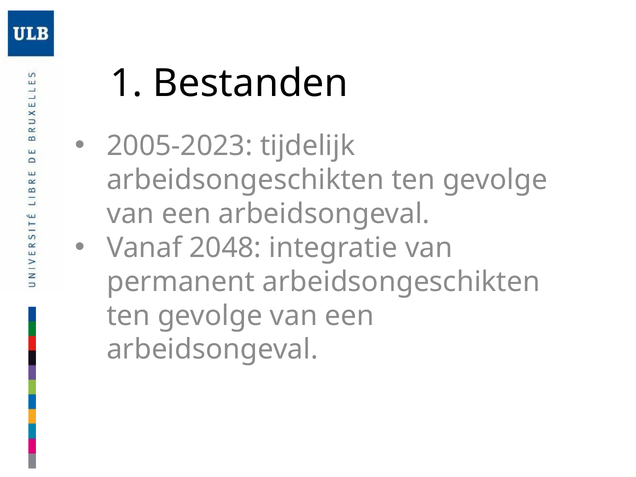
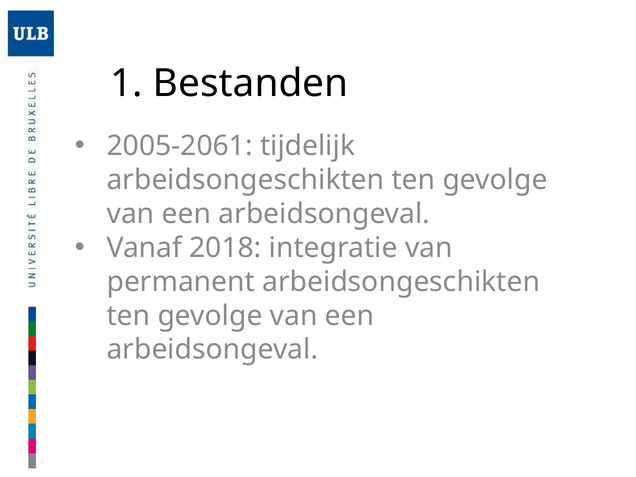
2005-2023: 2005-2023 -> 2005-2061 (180, 146)
2048: 2048 -> 2018 (225, 248)
